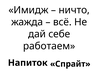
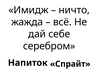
работаем: работаем -> серебром (49, 46)
